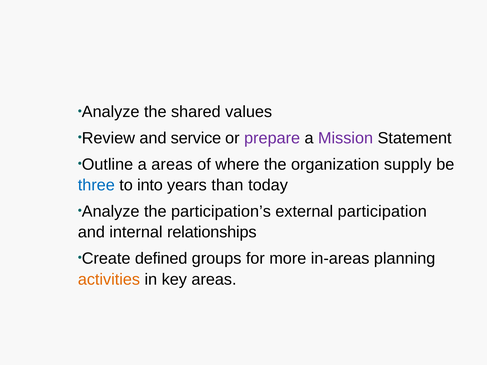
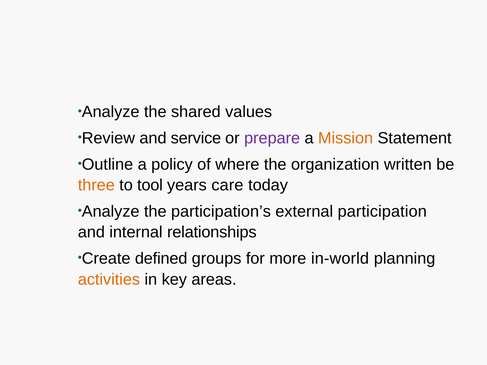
Mission colour: purple -> orange (346, 138)
a areas: areas -> policy (172, 164)
supply: supply -> written (408, 164)
three colour: blue -> orange (96, 185)
into: into -> tool (150, 185)
than: than -> care (227, 185)
in-areas: in-areas -> in-world (340, 259)
